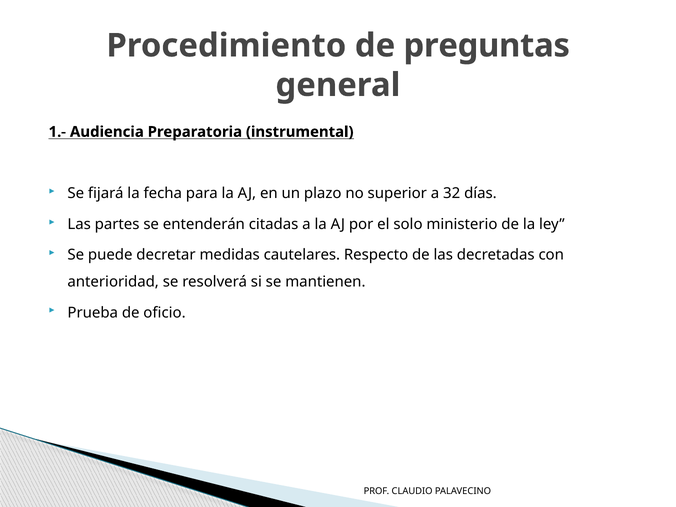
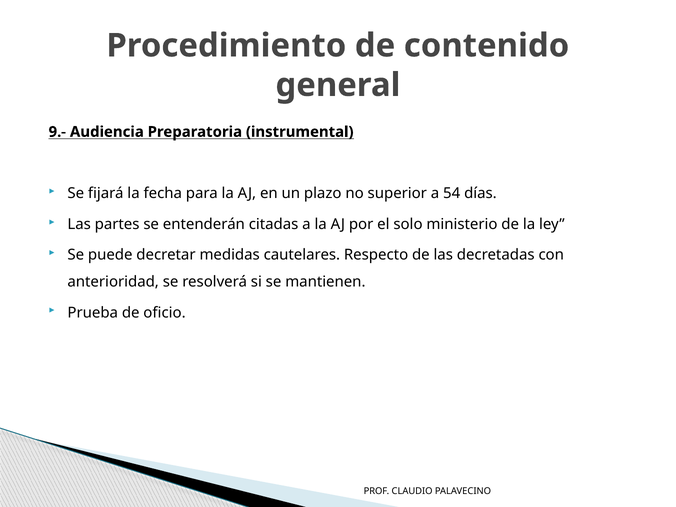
preguntas: preguntas -> contenido (487, 46)
1.-: 1.- -> 9.- (57, 132)
32: 32 -> 54 (452, 193)
